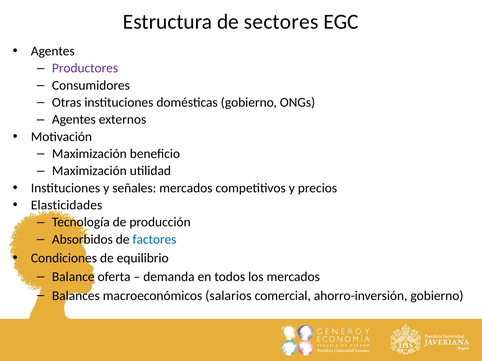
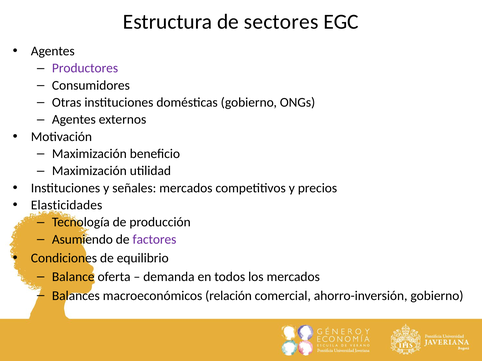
Absorbidos: Absorbidos -> Asumiendo (82, 240)
factores colour: blue -> purple (154, 240)
salarios: salarios -> relación (229, 296)
